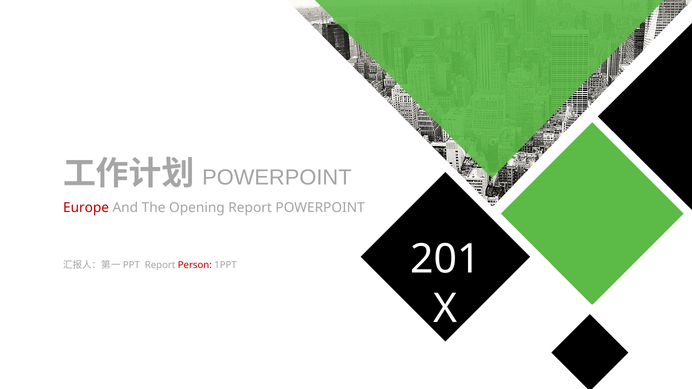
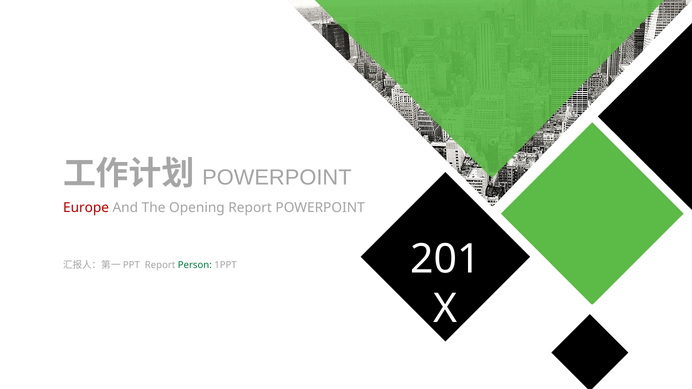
Person colour: red -> green (195, 265)
